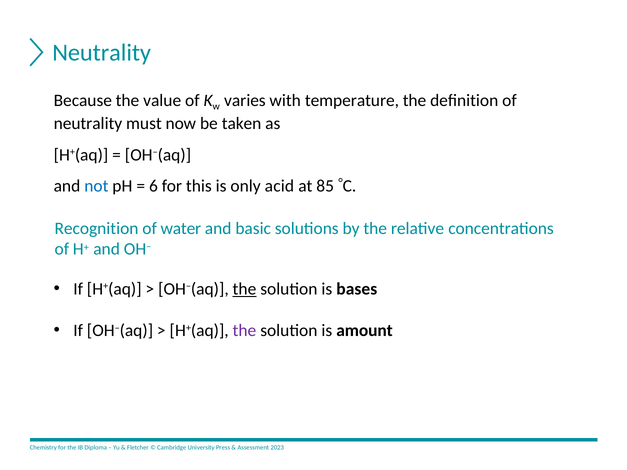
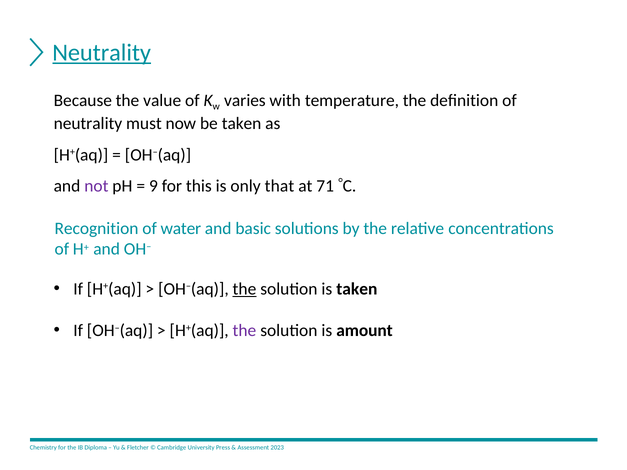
Neutrality underline: none -> present (102, 53)
not colour: blue -> purple (96, 186)
6: 6 -> 9 (153, 186)
acid: acid -> that (279, 186)
85: 85 -> 71 (325, 186)
is bases: bases -> taken (357, 289)
